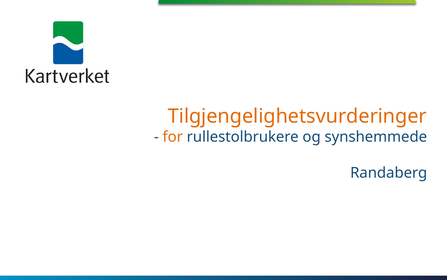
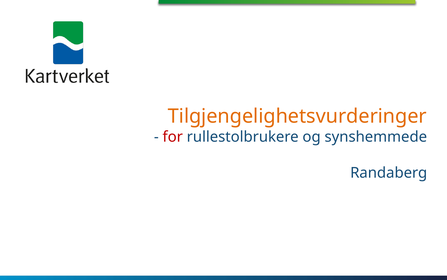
for colour: orange -> red (173, 137)
